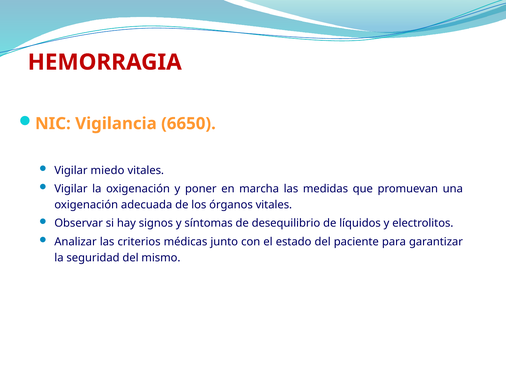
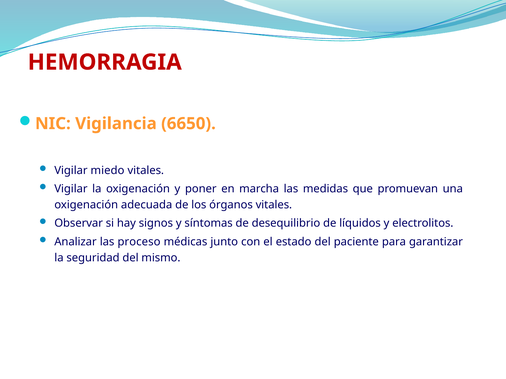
criterios: criterios -> proceso (139, 242)
